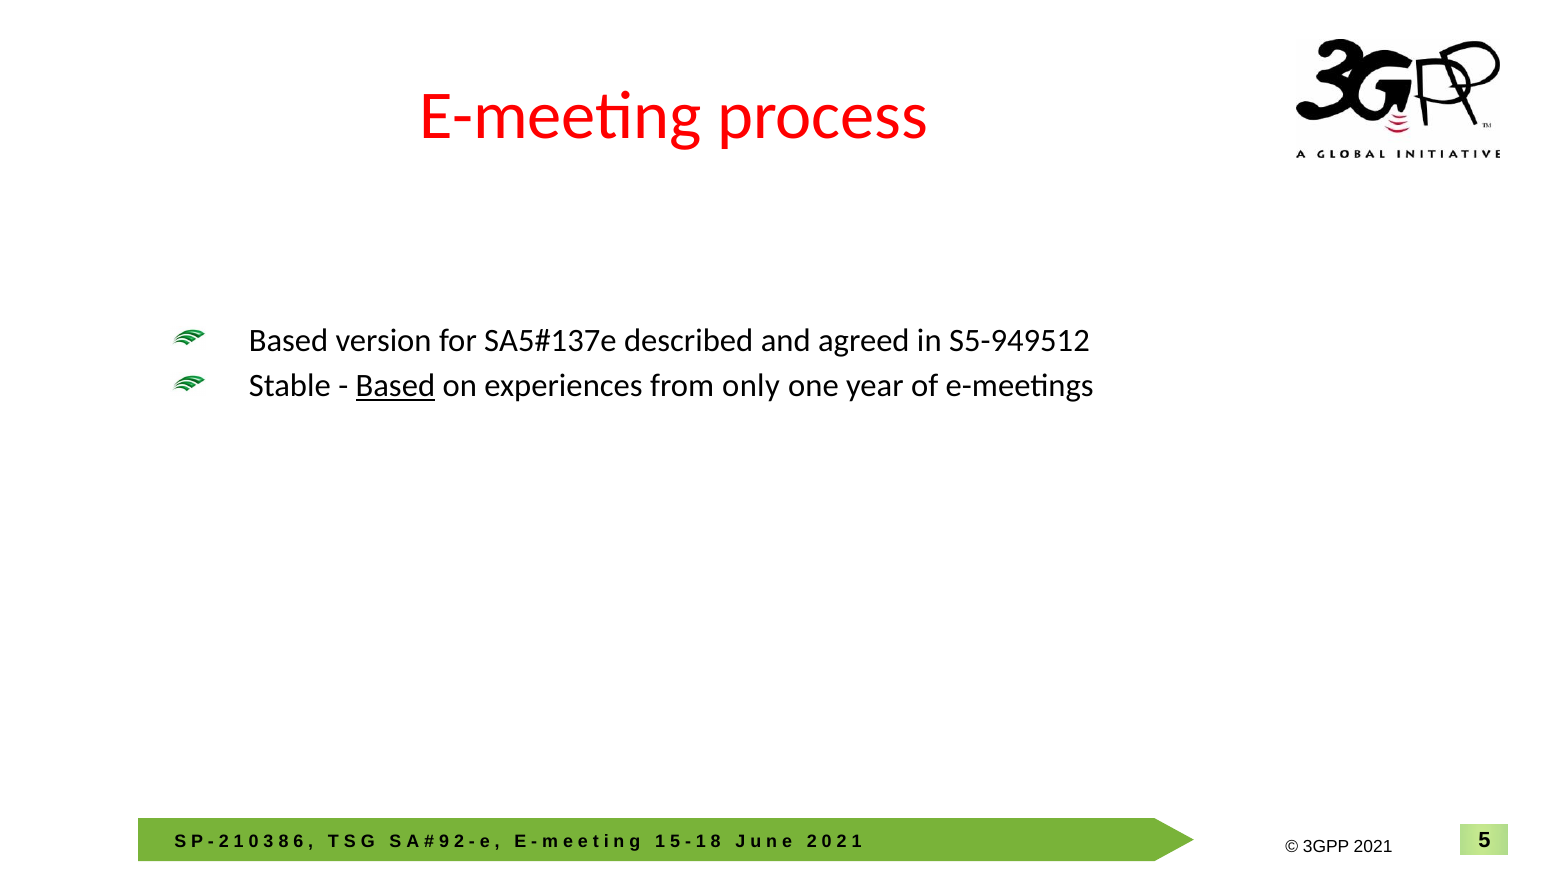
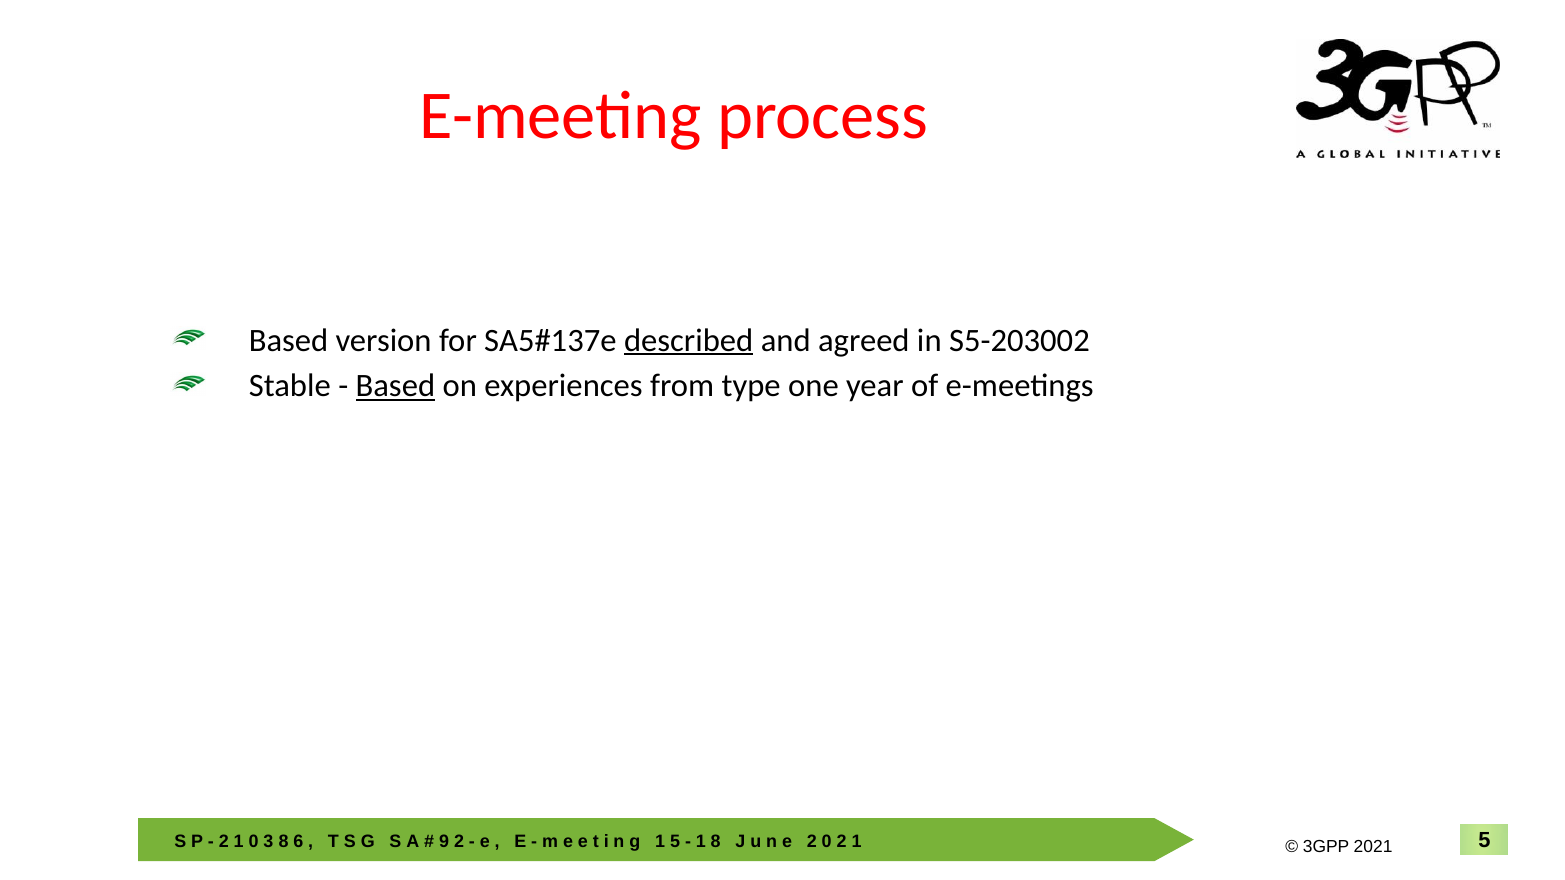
described underline: none -> present (689, 341)
S5-949512: S5-949512 -> S5-203002 (1019, 341)
only: only -> type (751, 386)
